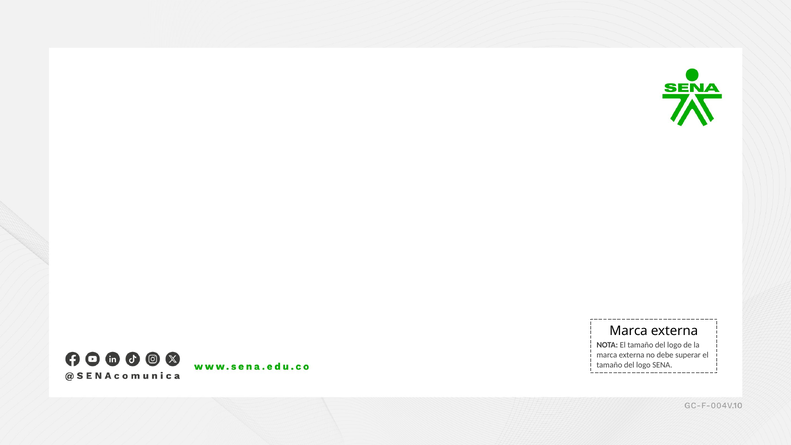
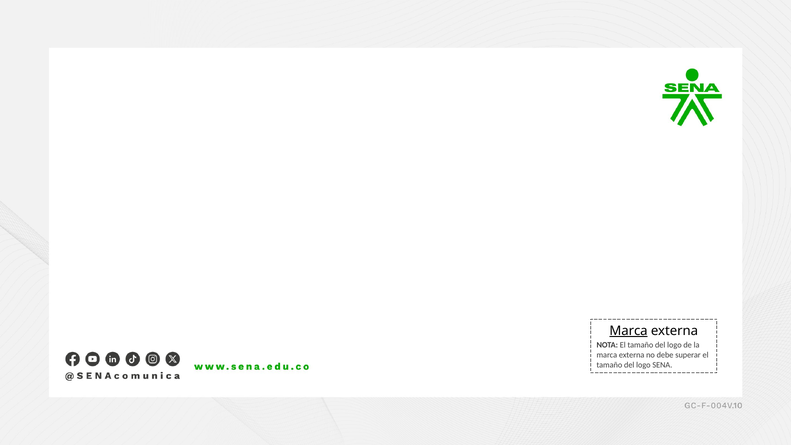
Marca underline: none -> present (629, 331)
